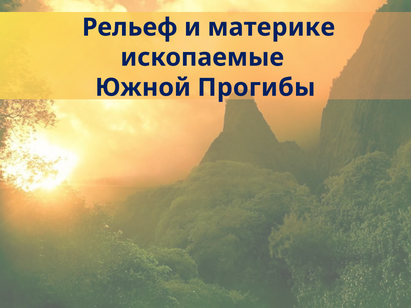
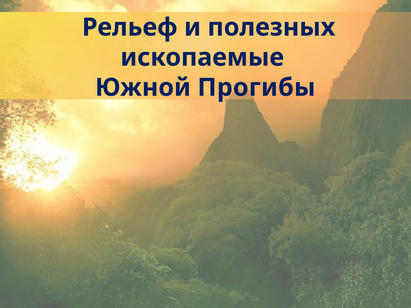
материке: материке -> полезных (271, 27)
